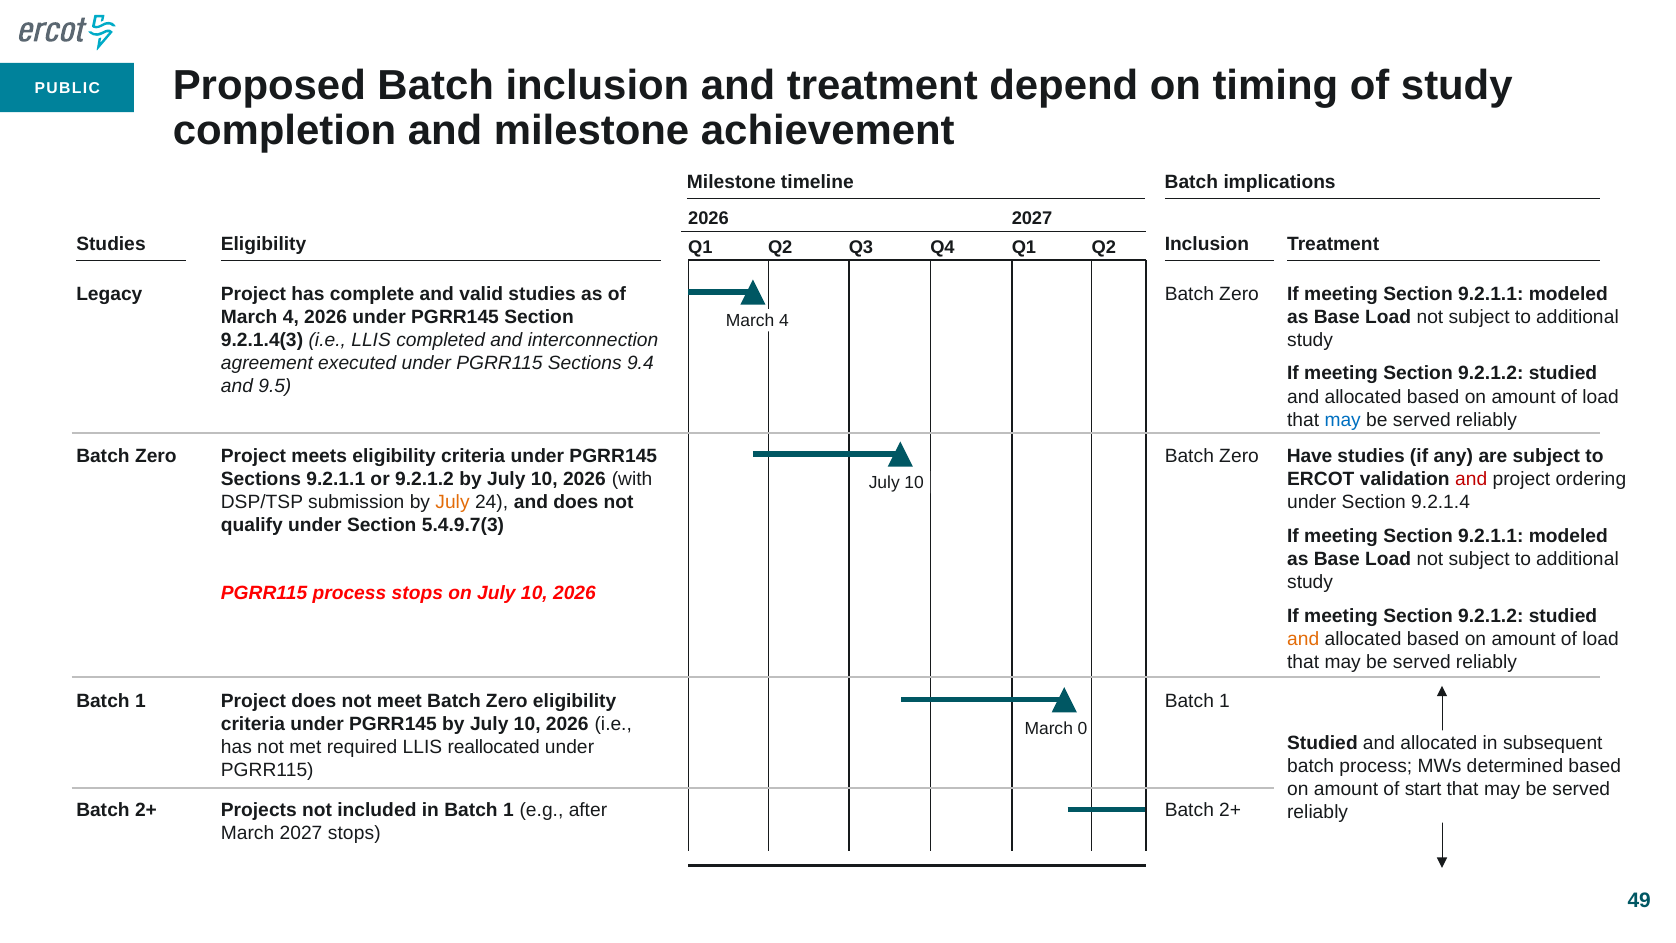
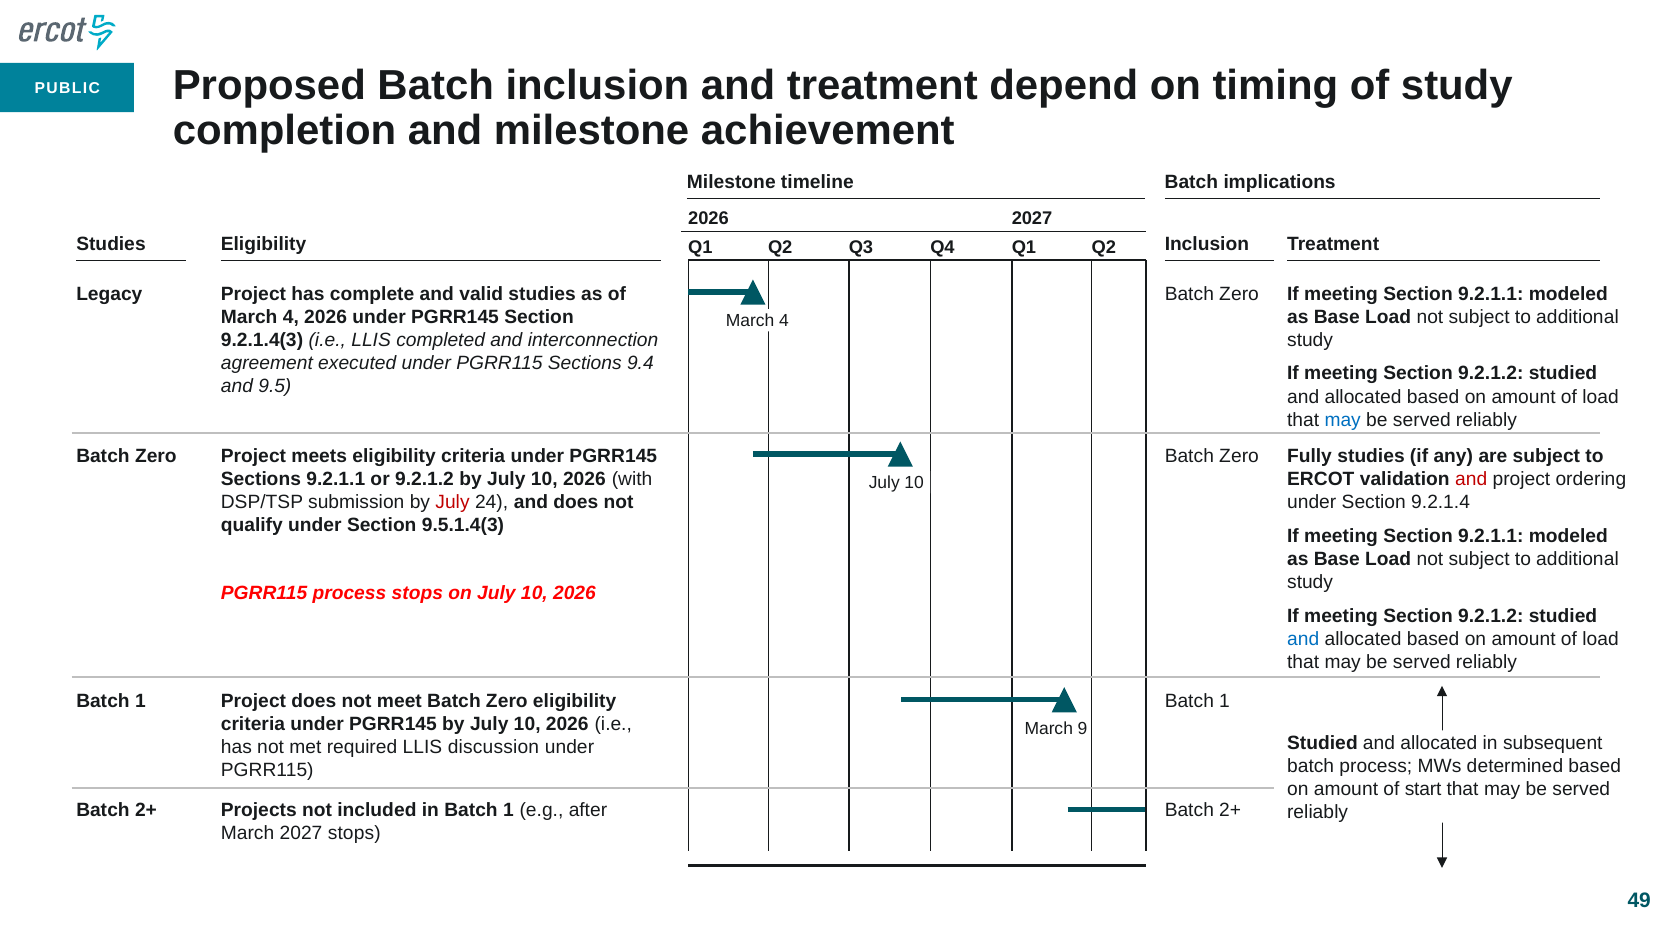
Have: Have -> Fully (1310, 456)
July colour: orange -> red (453, 502)
5.4.9.7(3: 5.4.9.7(3 -> 9.5.1.4(3 (463, 525)
and colour: orange -> blue (1303, 639)
0: 0 -> 9 (1083, 728)
reallocated: reallocated -> discussion (493, 747)
